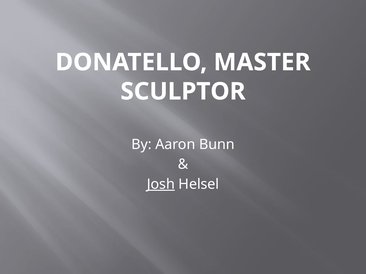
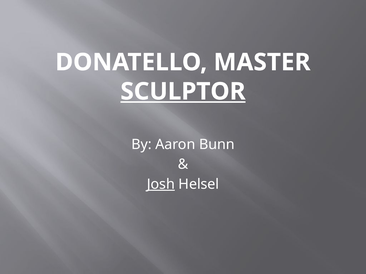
SCULPTOR underline: none -> present (183, 92)
